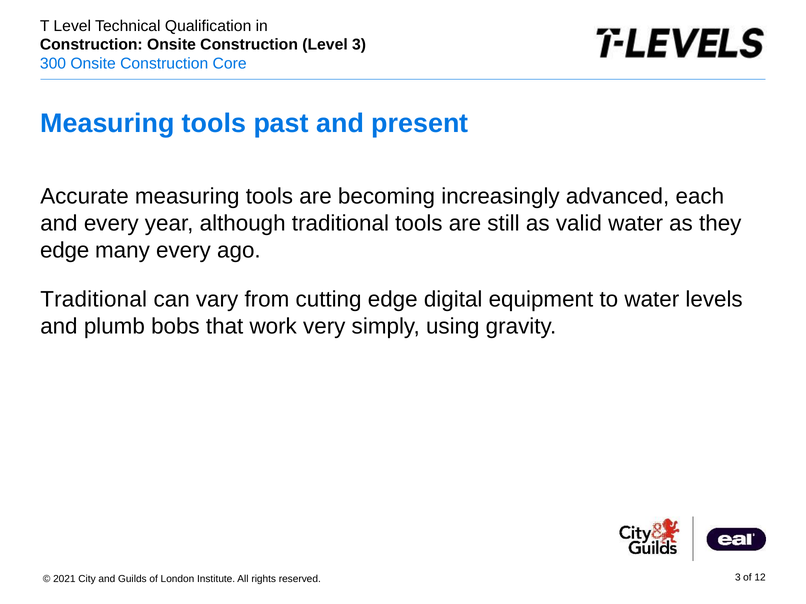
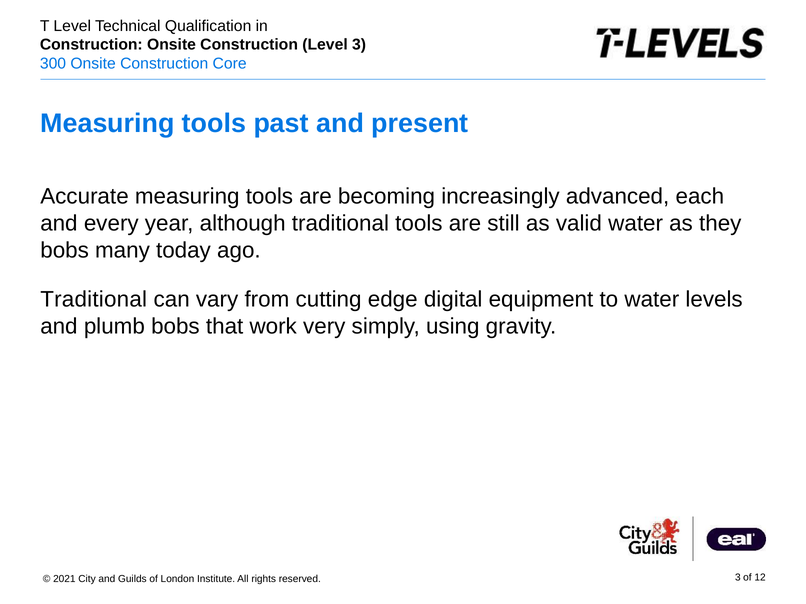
edge: edge -> bobs (65, 250)
many every: every -> today (183, 250)
